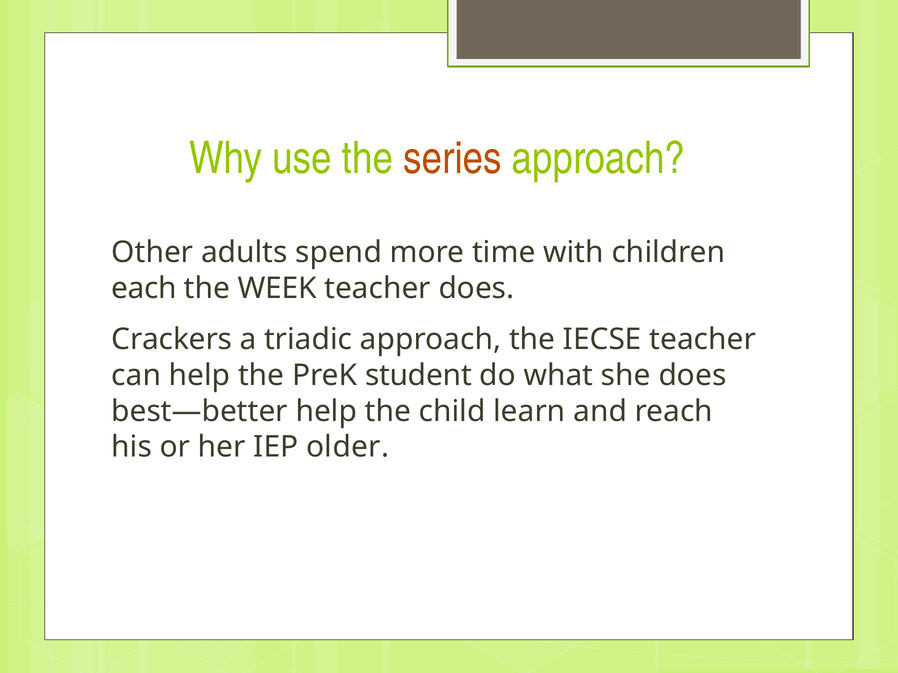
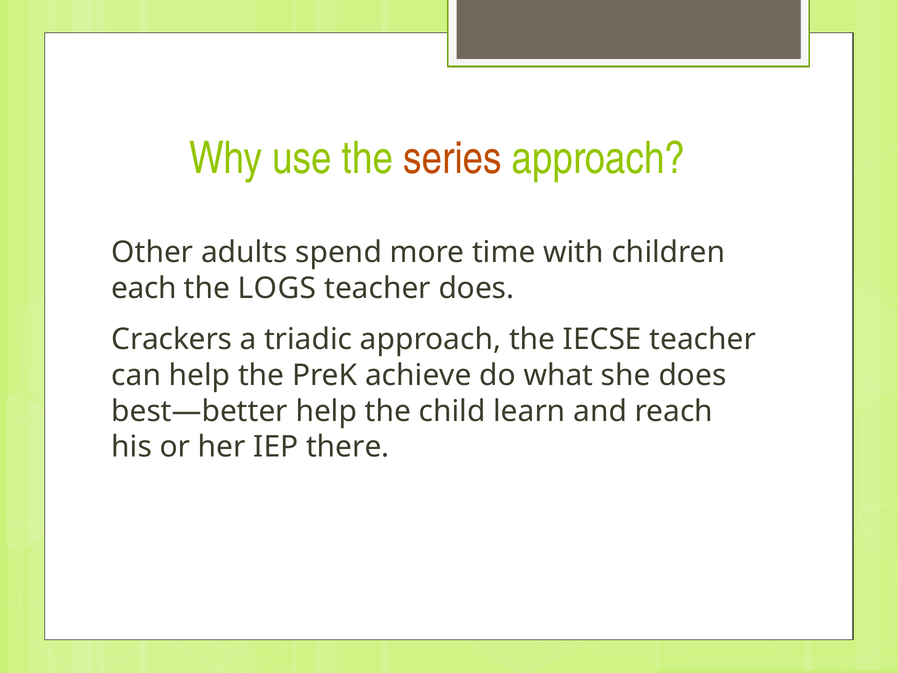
WEEK: WEEK -> LOGS (277, 289)
student: student -> achieve (418, 376)
older: older -> there (348, 447)
